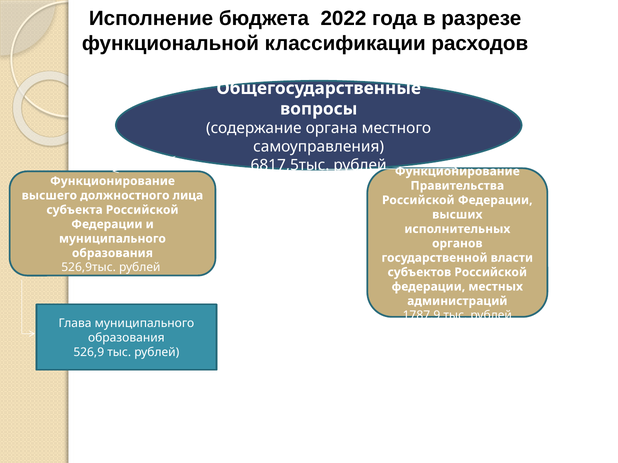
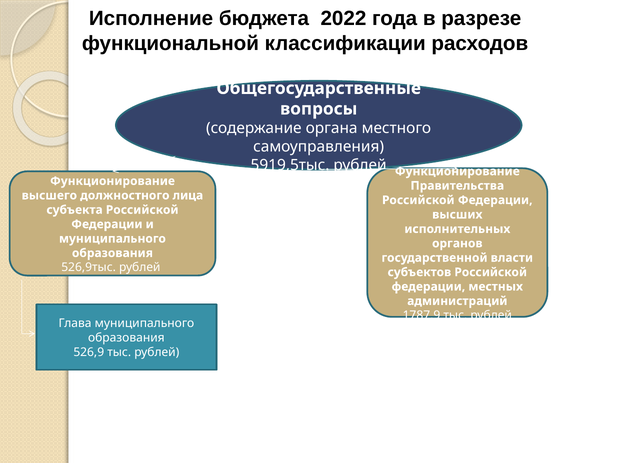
6817,5тыс: 6817,5тыс -> 5919,5тыс (290, 166)
